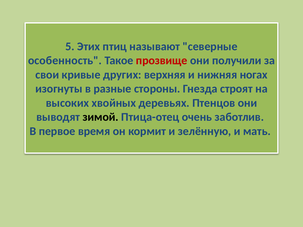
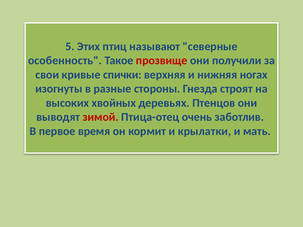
других: других -> спички (122, 75)
зимой colour: black -> red (101, 117)
зелённую: зелённую -> крылатки (205, 131)
